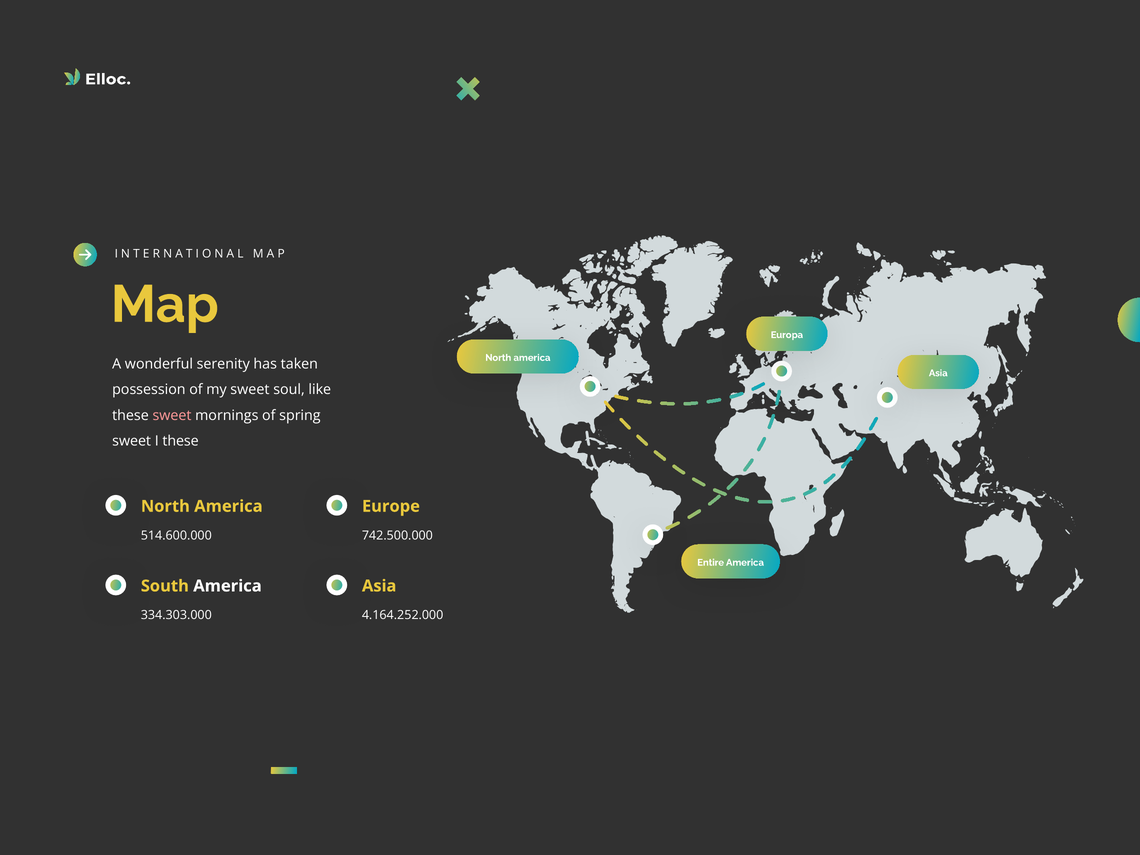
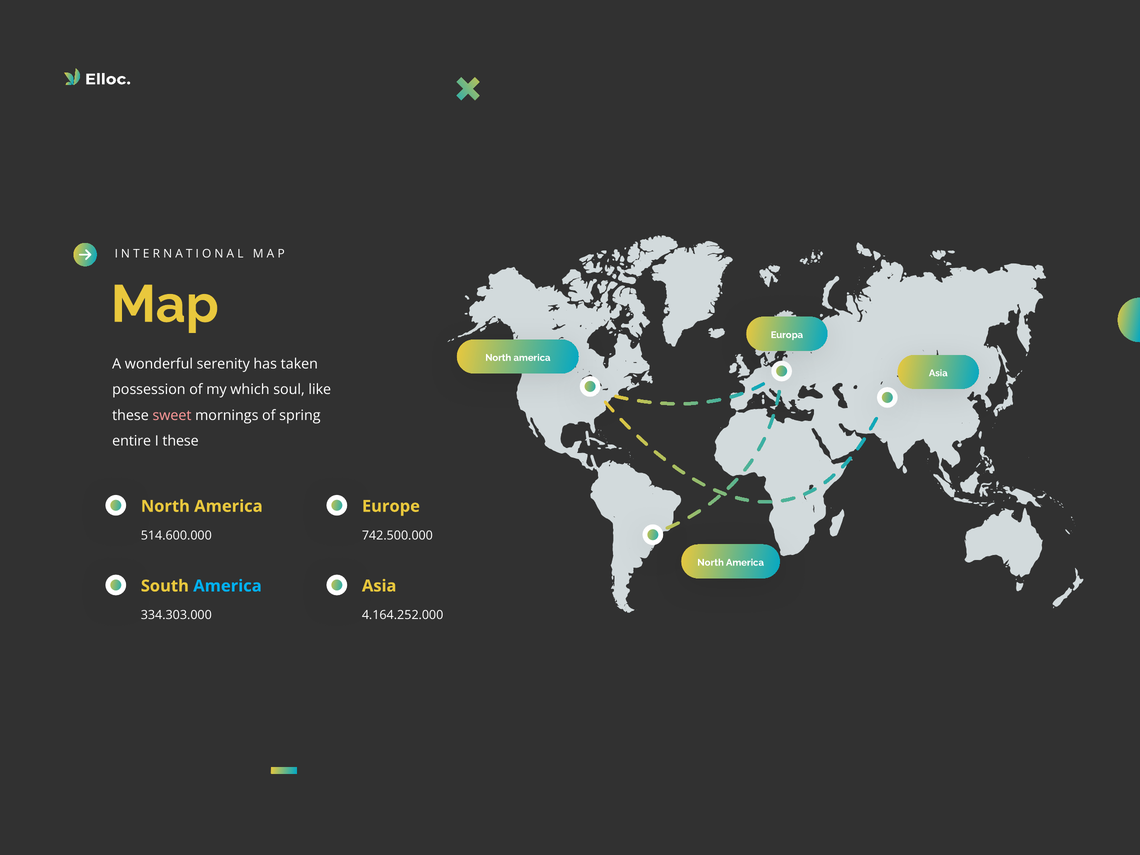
my sweet: sweet -> which (250, 390)
sweet: sweet -> entire (132, 441)
Entire: Entire -> North (711, 563)
America colour: white -> light blue (227, 586)
